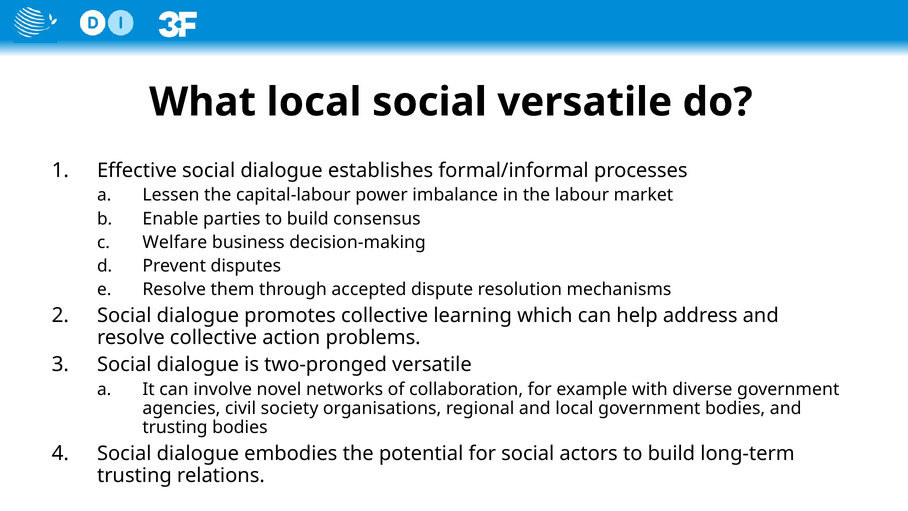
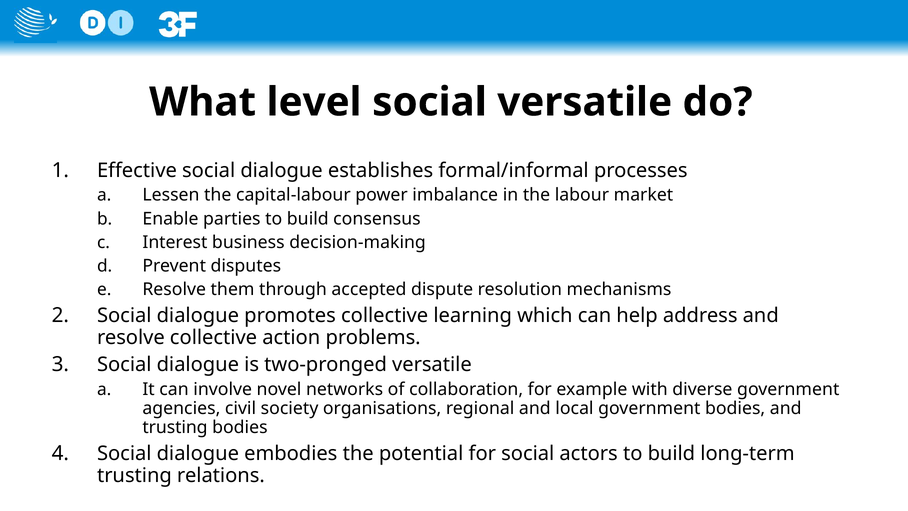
What local: local -> level (314, 102)
Welfare: Welfare -> Interest (175, 242)
